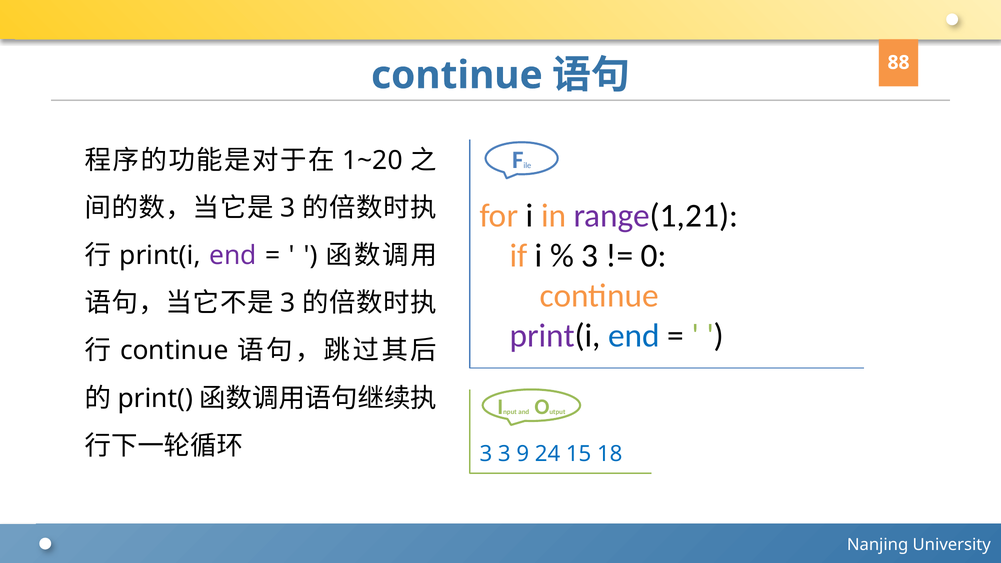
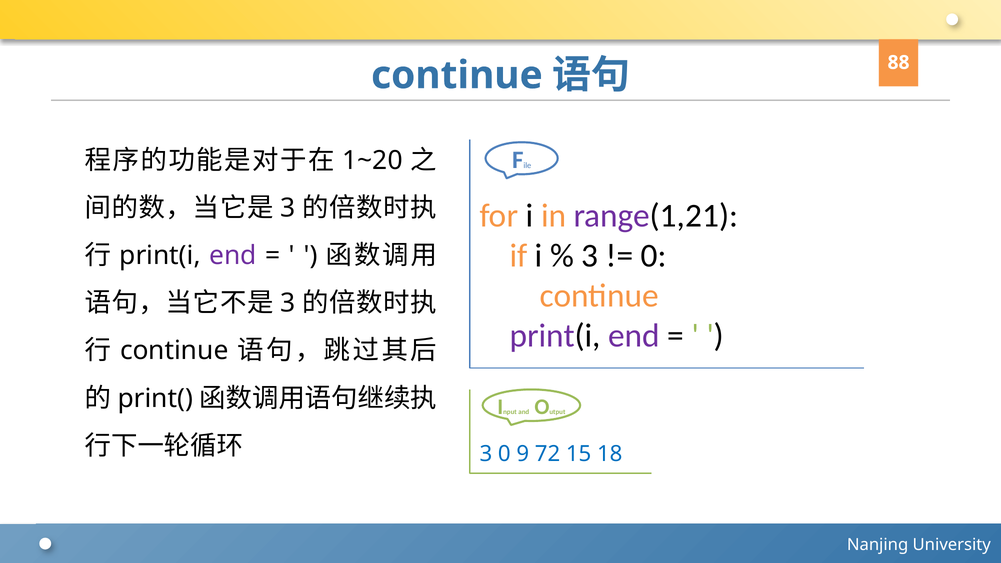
end colour: blue -> purple (634, 336)
3 3: 3 -> 0 (504, 454)
24: 24 -> 72 (547, 454)
